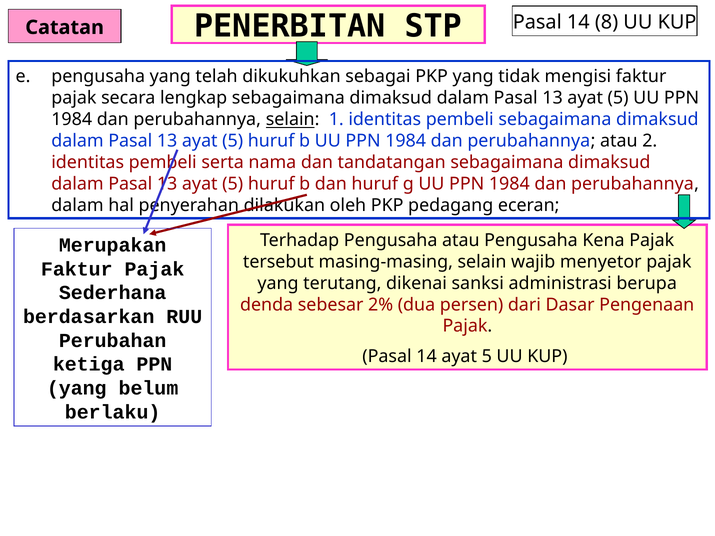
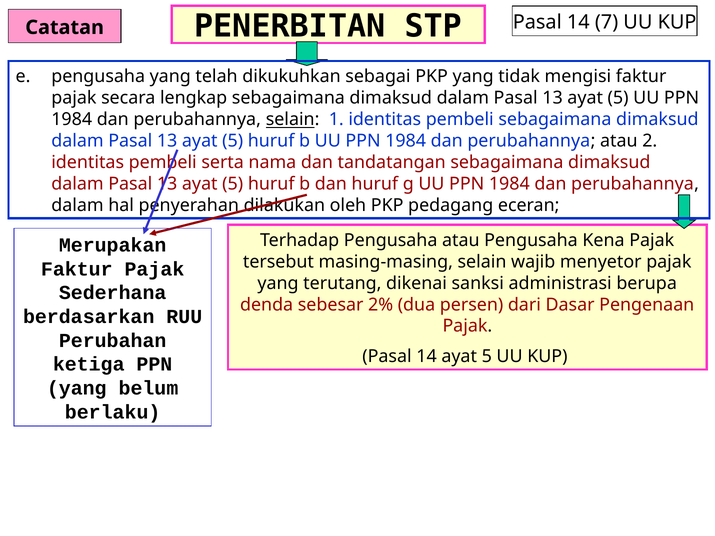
8: 8 -> 7 (607, 22)
